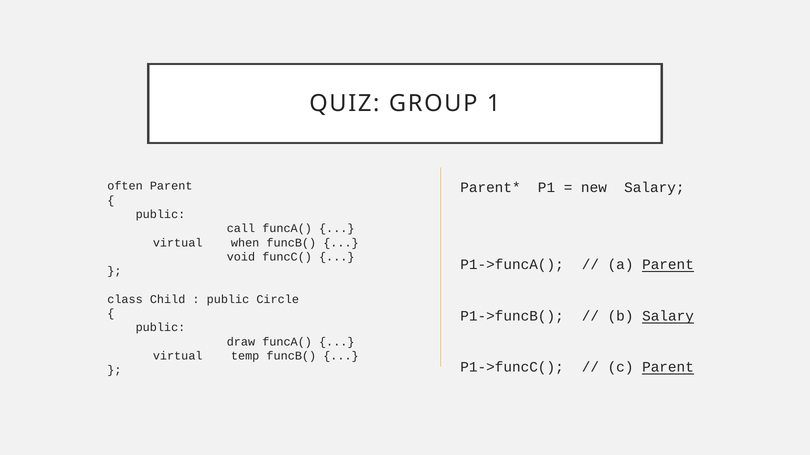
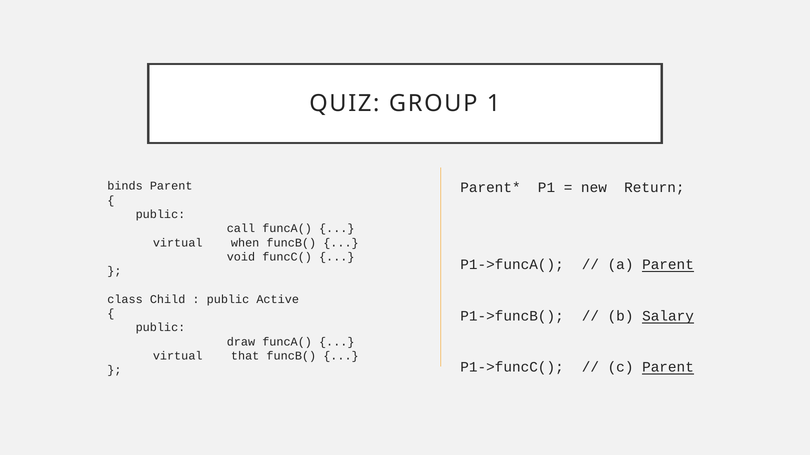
often: often -> binds (125, 186)
new Salary: Salary -> Return (654, 188)
Circle: Circle -> Active (278, 300)
temp: temp -> that (245, 356)
